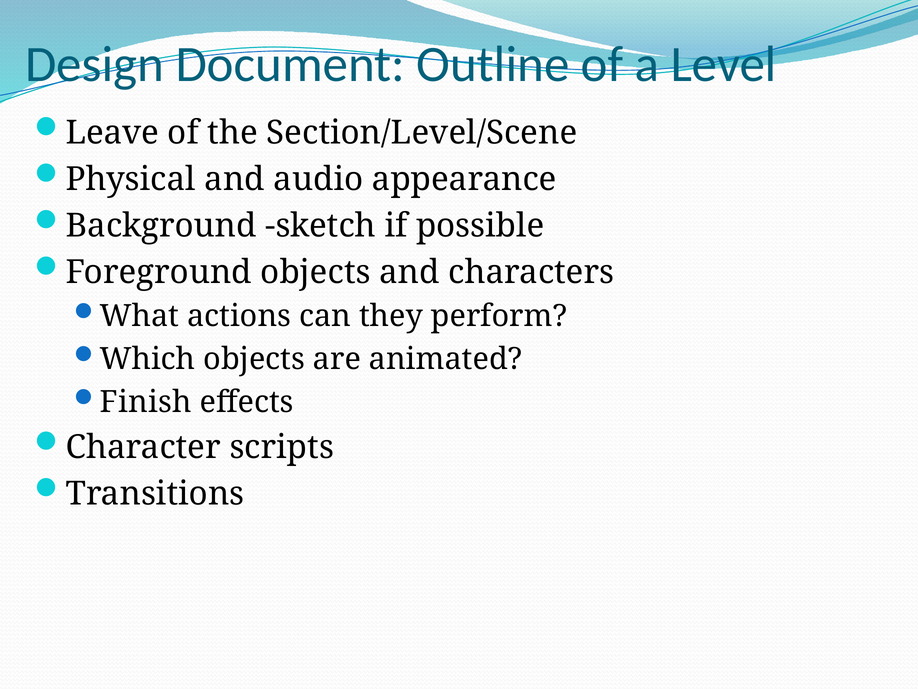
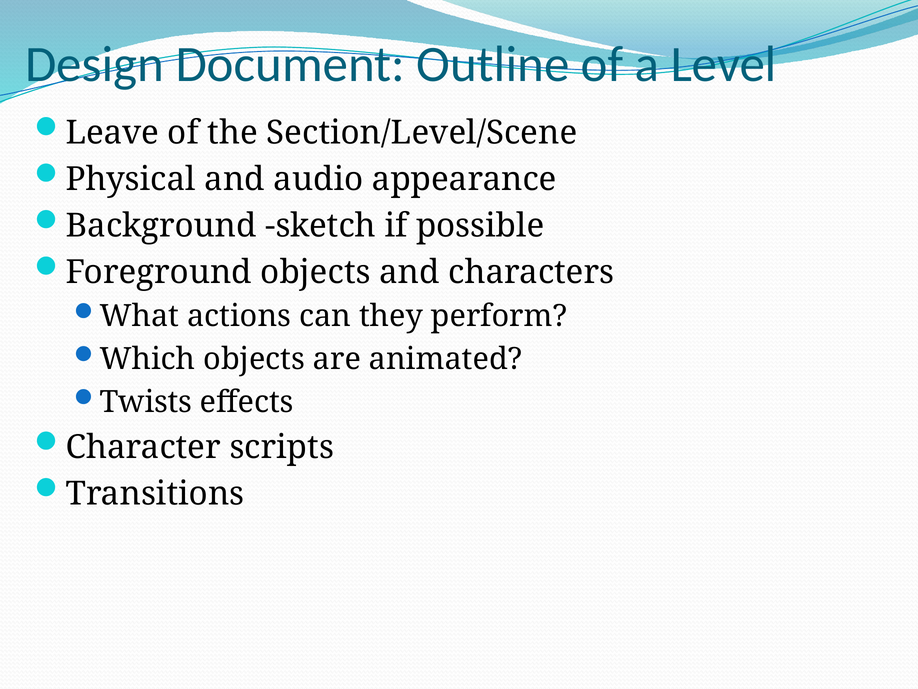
Finish: Finish -> Twists (146, 402)
